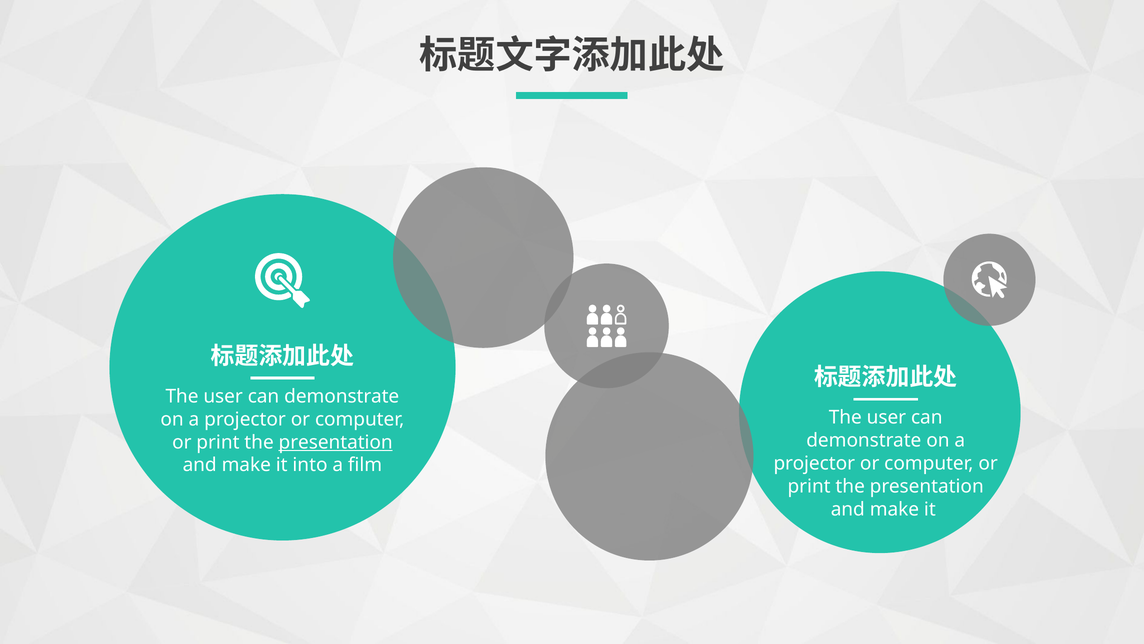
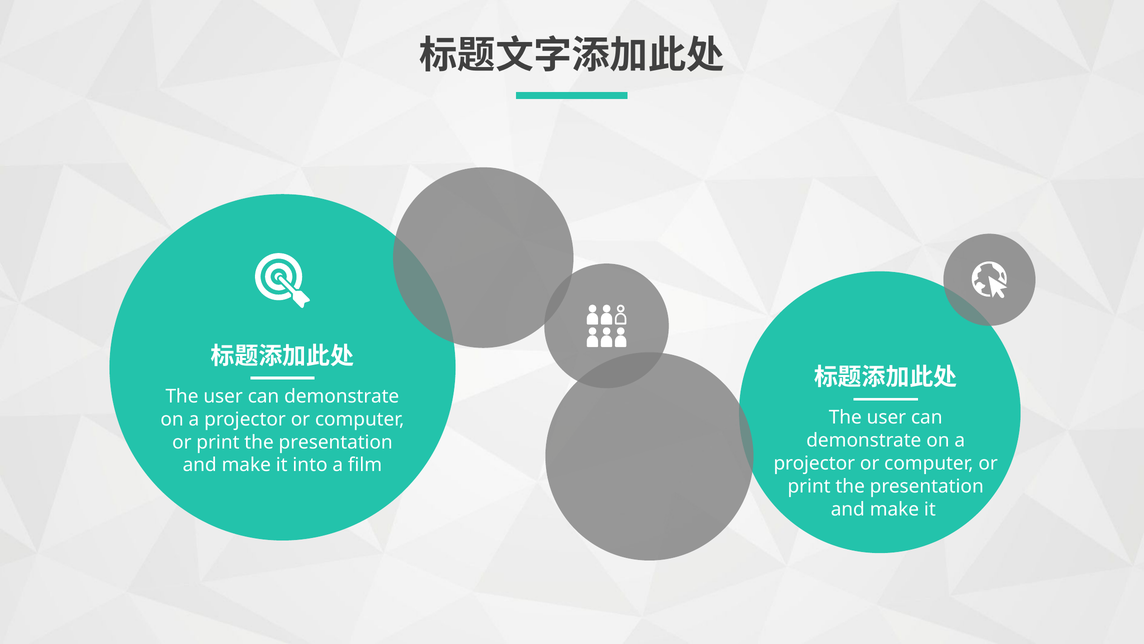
presentation underline: present -> none (336, 442)
